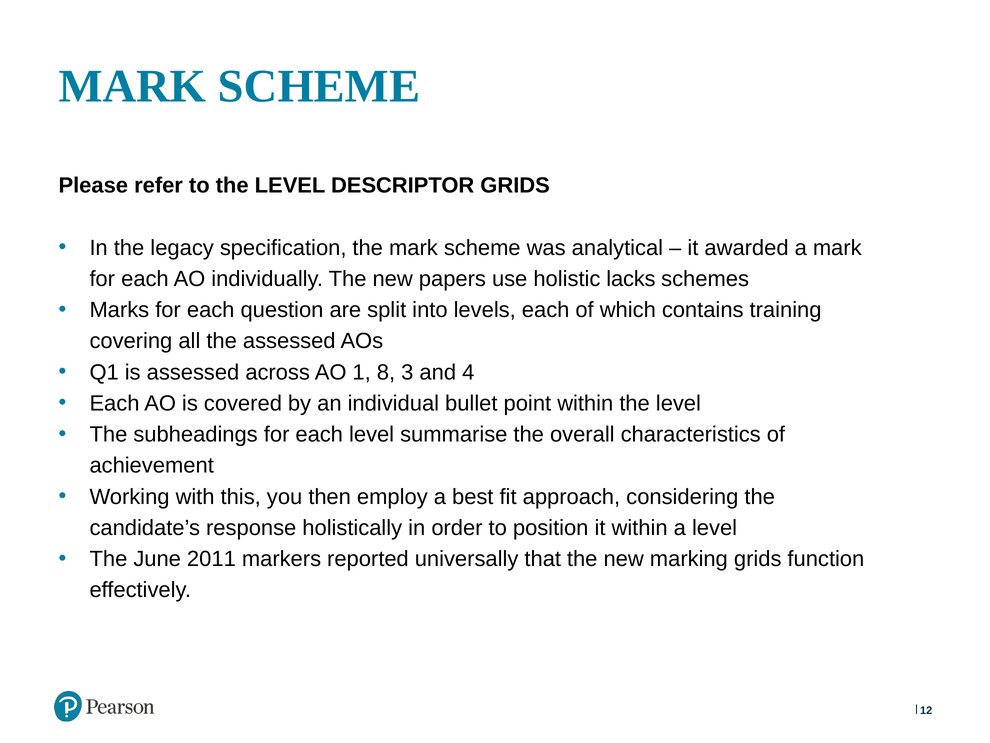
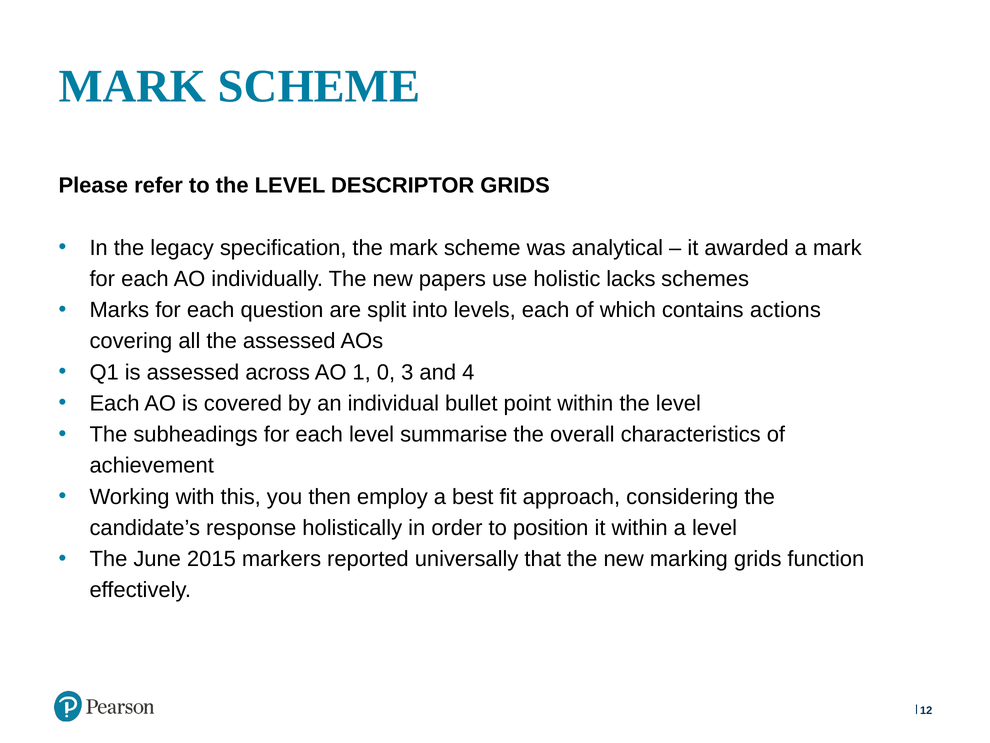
training: training -> actions (785, 310)
8: 8 -> 0 (386, 372)
2011: 2011 -> 2015 (211, 559)
